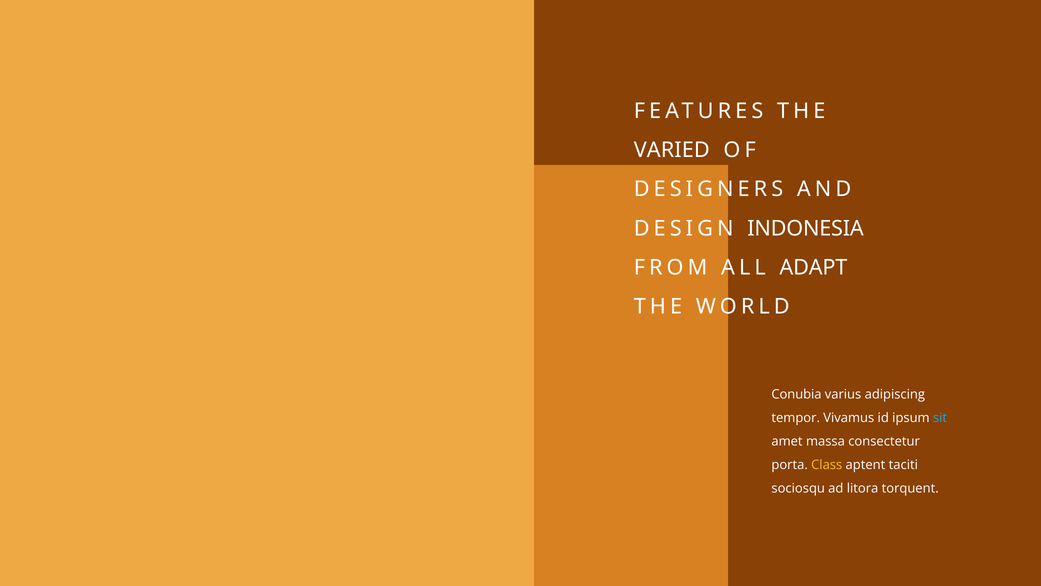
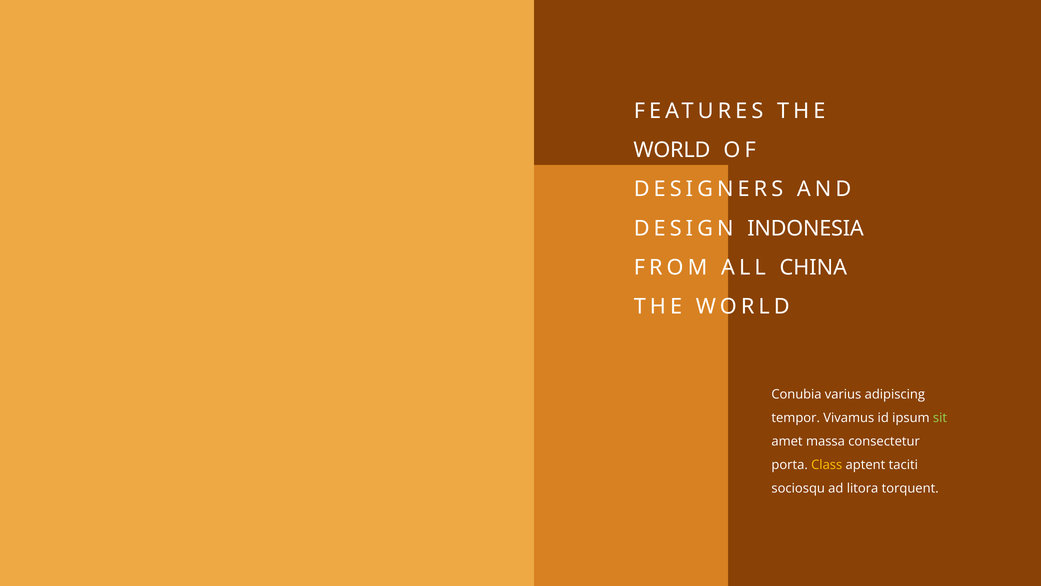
VARIED: VARIED -> WORLD (672, 150)
ADAPT: ADAPT -> CHINA (813, 267)
sit colour: light blue -> light green (940, 418)
